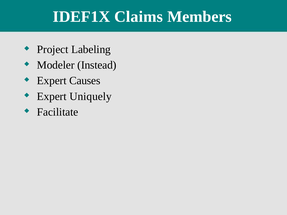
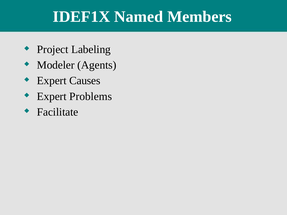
Claims: Claims -> Named (139, 17)
Instead: Instead -> Agents (97, 65)
Uniquely: Uniquely -> Problems (91, 96)
